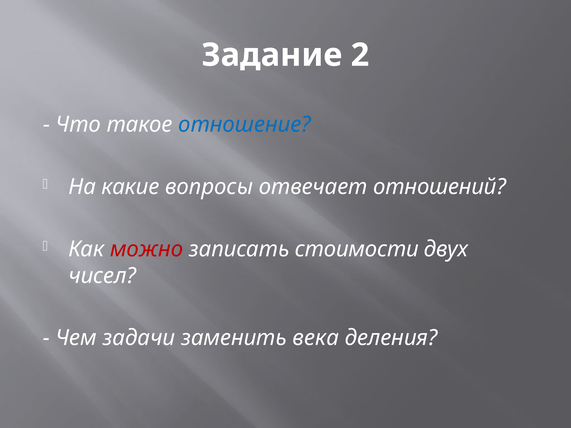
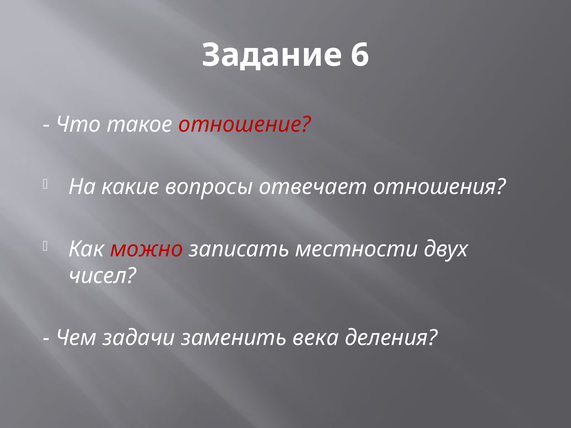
2: 2 -> 6 (360, 55)
отношение colour: blue -> red (245, 125)
отношений: отношений -> отношения (440, 187)
стоимости: стоимости -> местности (357, 249)
